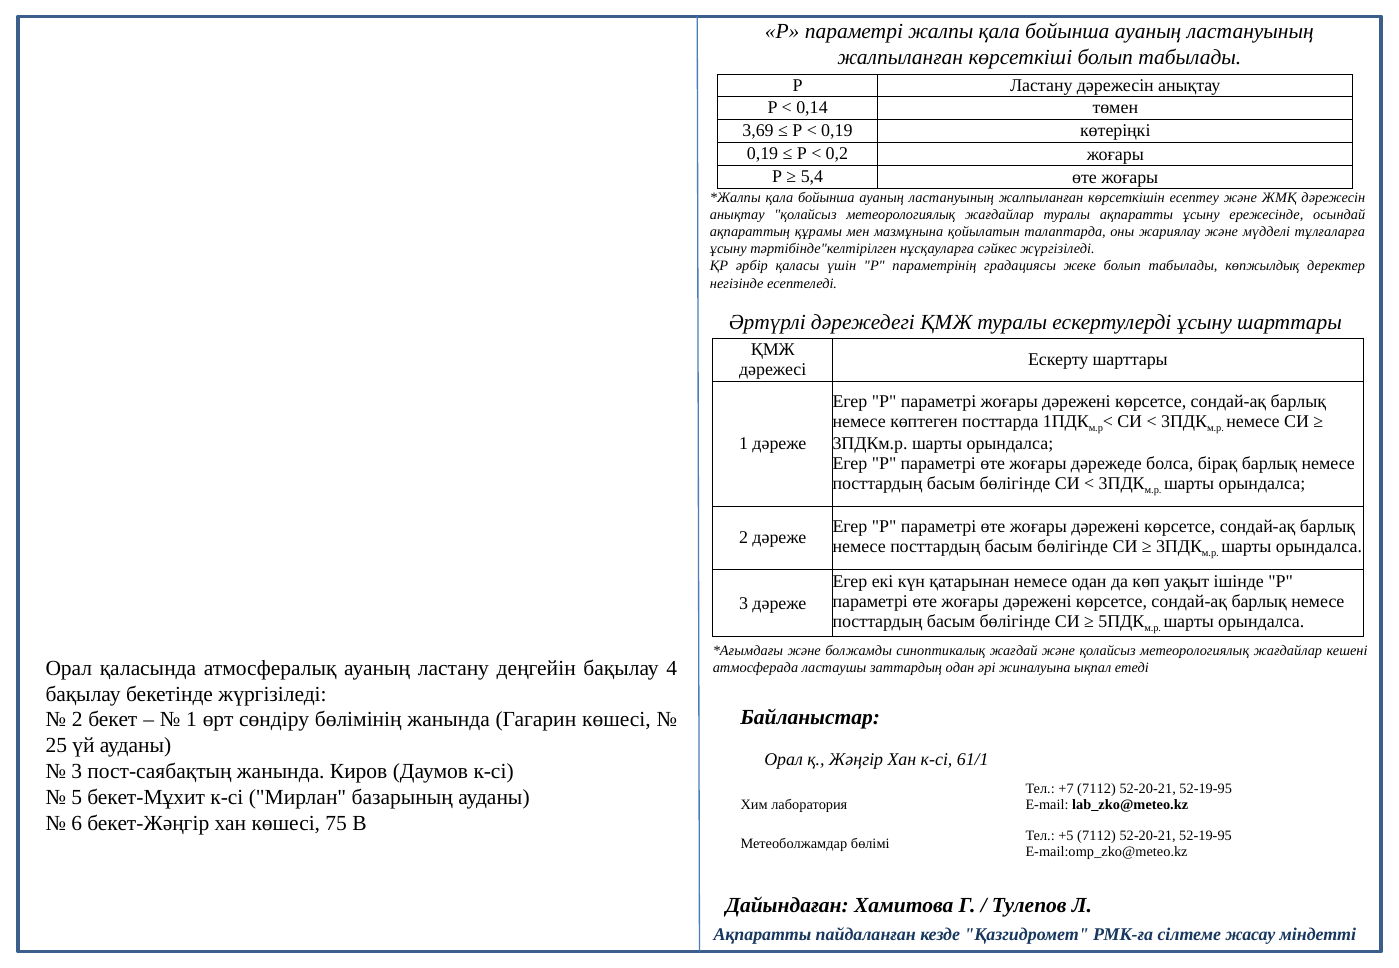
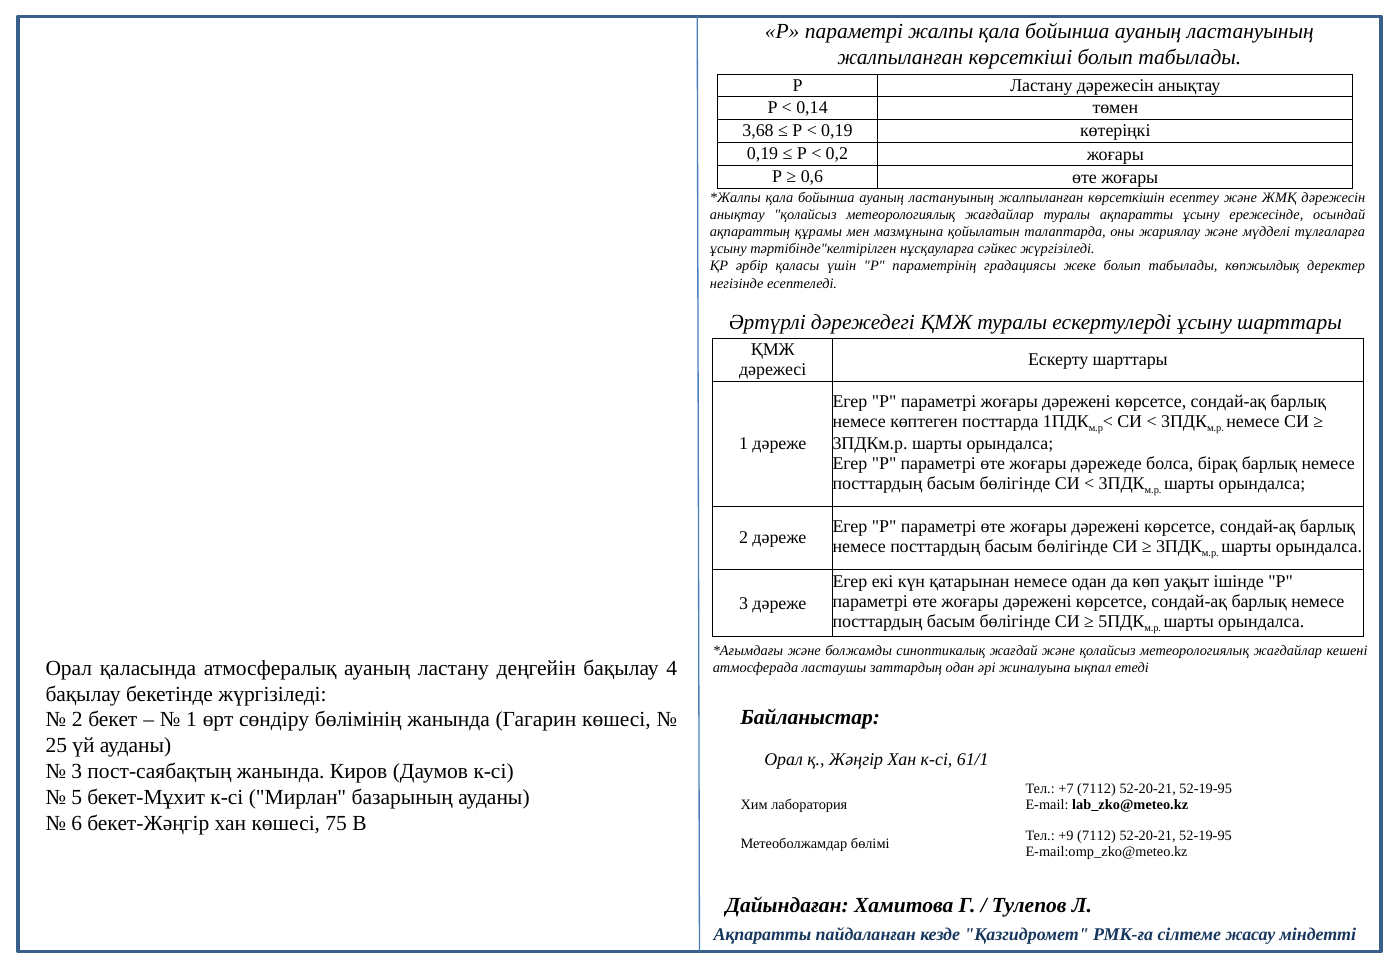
3,69: 3,69 -> 3,68 (758, 131)
5,4: 5,4 -> 0,6 (812, 177)
+5: +5 -> +9 (1066, 837)
